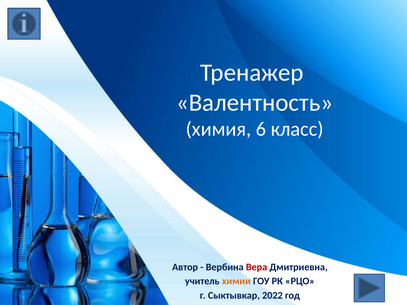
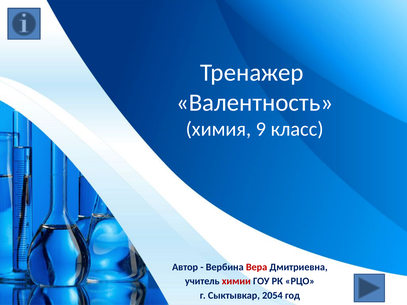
6: 6 -> 9 (261, 129)
химии colour: orange -> red (236, 281)
2022: 2022 -> 2054 (272, 296)
